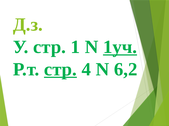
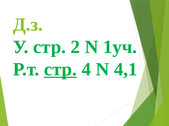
1: 1 -> 2 (75, 47)
1уч underline: present -> none (120, 47)
6,2: 6,2 -> 4,1 (126, 70)
